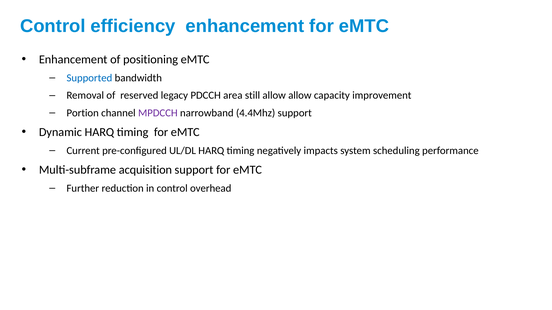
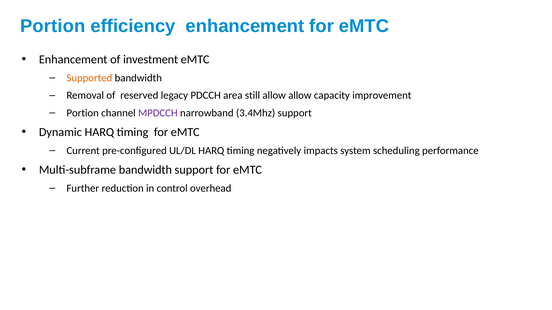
Control: Control -> Portion (53, 26)
positioning: positioning -> investment (151, 60)
Supported colour: blue -> orange (89, 78)
4.4Mhz: 4.4Mhz -> 3.4Mhz (256, 113)
Multi-subframe acquisition: acquisition -> bandwidth (145, 170)
